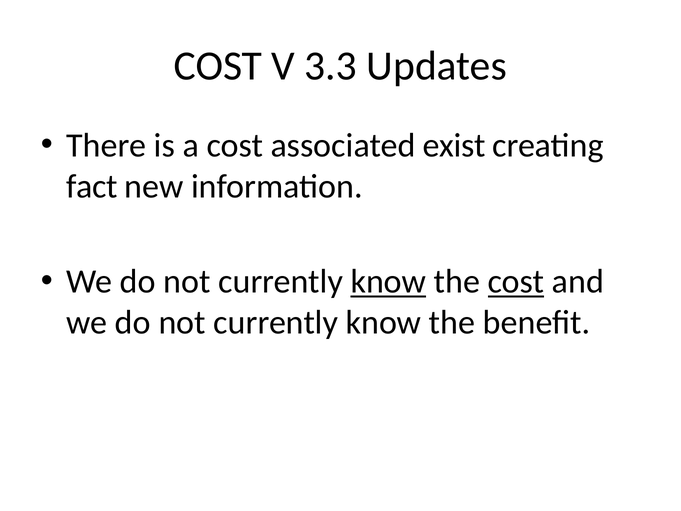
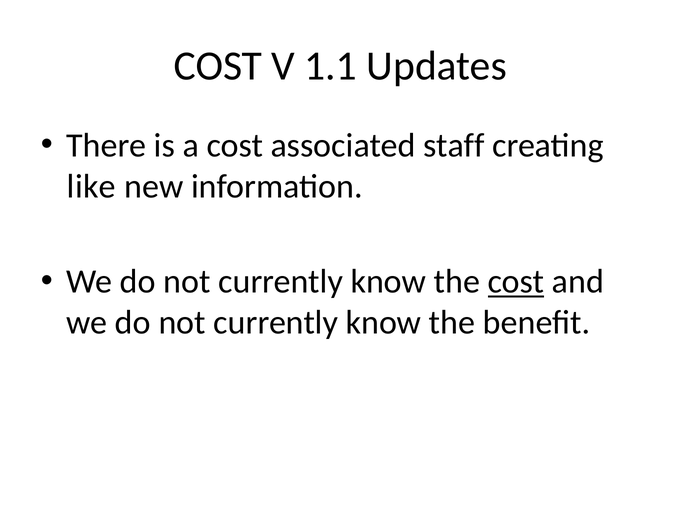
3.3: 3.3 -> 1.1 (331, 66)
exist: exist -> staff (454, 145)
fact: fact -> like (91, 186)
know underline: present -> none (388, 282)
